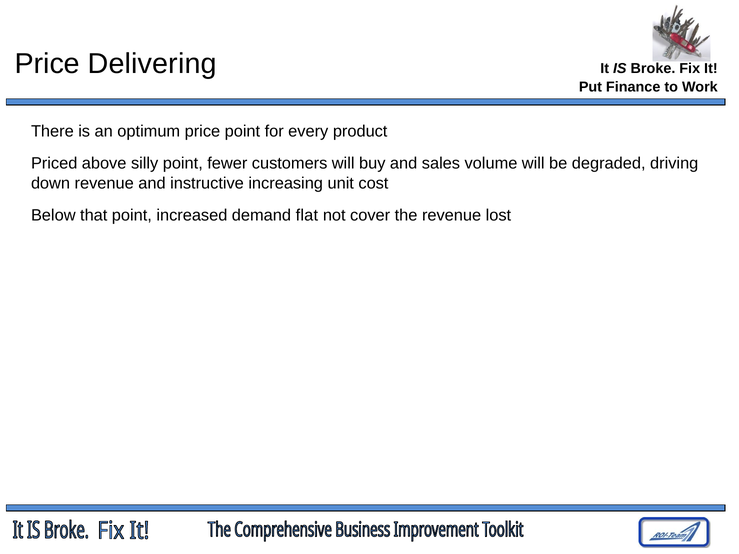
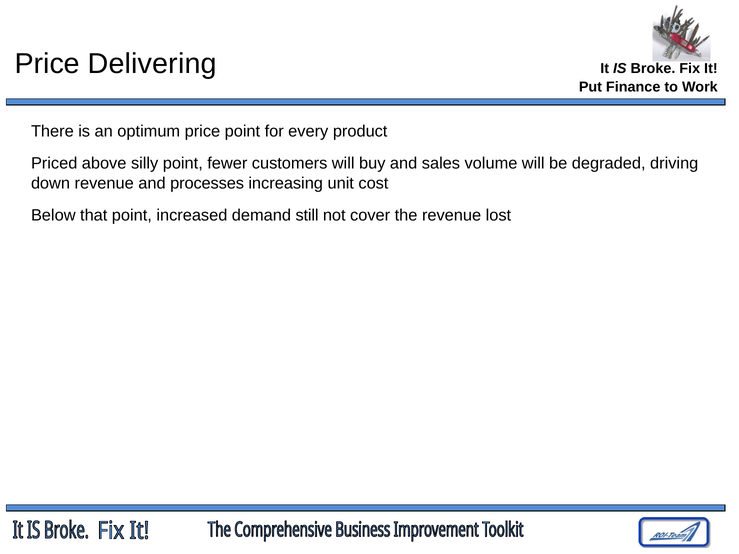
instructive: instructive -> processes (207, 183)
flat: flat -> still (307, 215)
